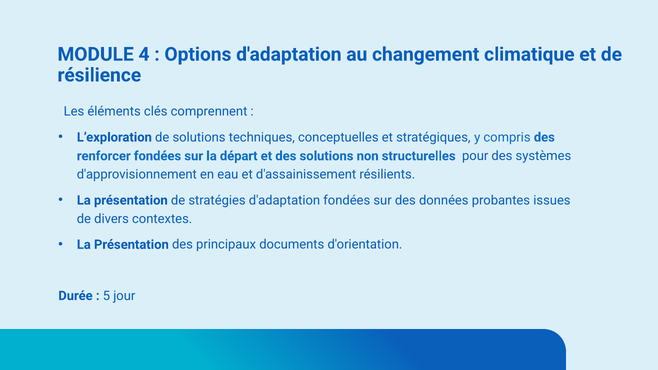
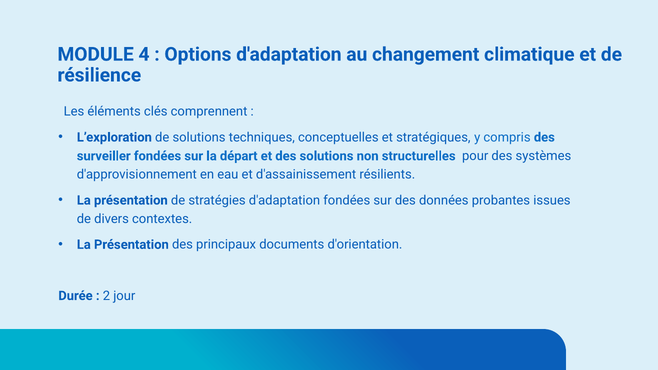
renforcer: renforcer -> surveiller (104, 156)
5: 5 -> 2 (106, 296)
